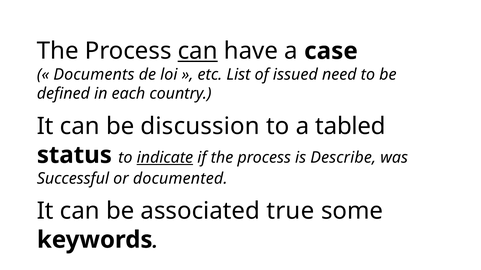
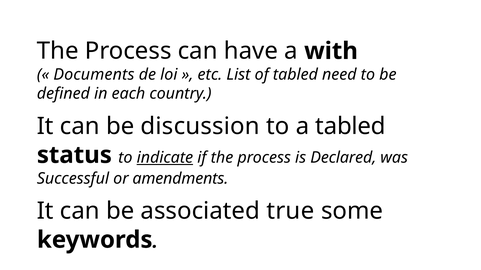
can underline: present -> none (198, 51)
case: case -> with (331, 51)
of issued: issued -> tabled (295, 75)
Describe: Describe -> Declared (343, 158)
documented: documented -> amendments (180, 179)
